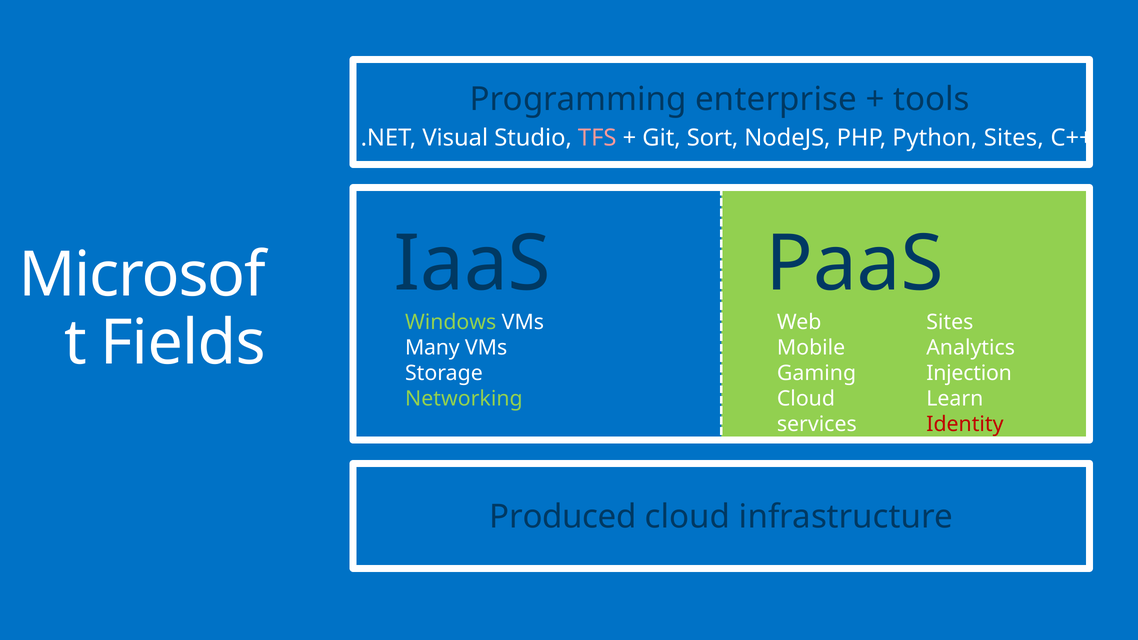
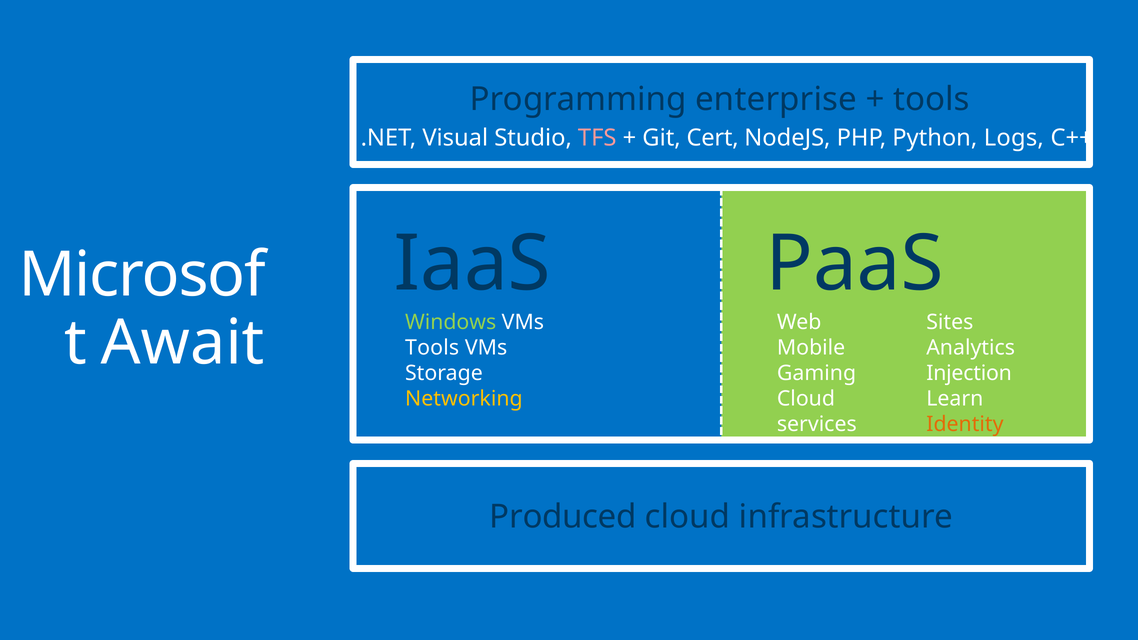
Sort: Sort -> Cert (713, 138)
Python Sites: Sites -> Logs (1014, 138)
Fields: Fields -> Await (183, 343)
Many: Many -> Tools (432, 348)
Networking colour: light green -> yellow (464, 399)
Identity colour: red -> orange (965, 424)
